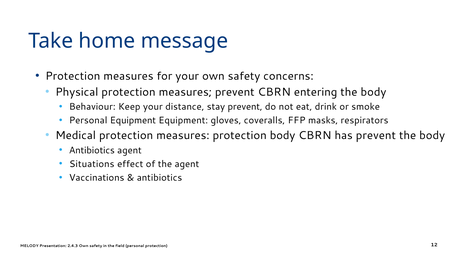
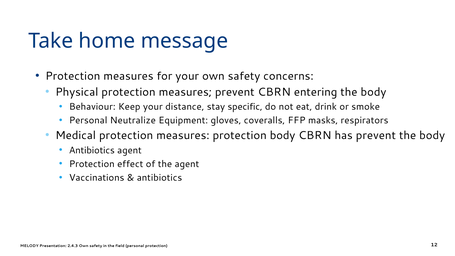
stay prevent: prevent -> specific (245, 107)
Personal Equipment: Equipment -> Neutralize (133, 120)
Situations: Situations -> Protection (92, 164)
